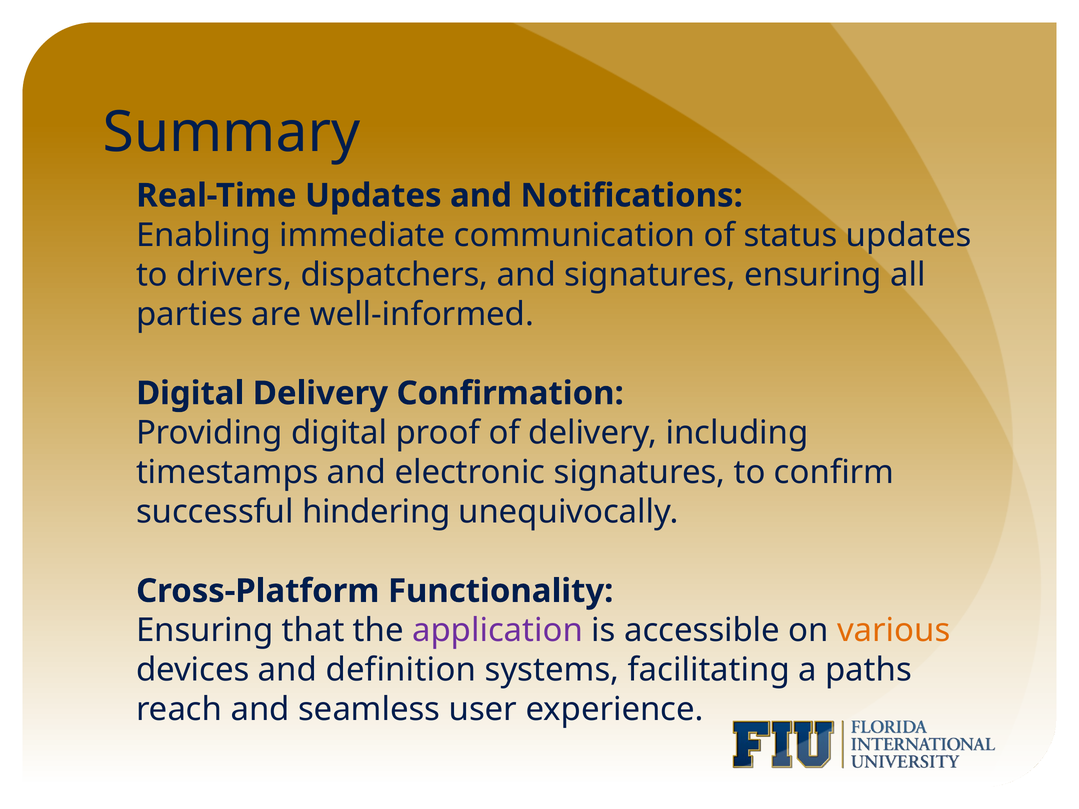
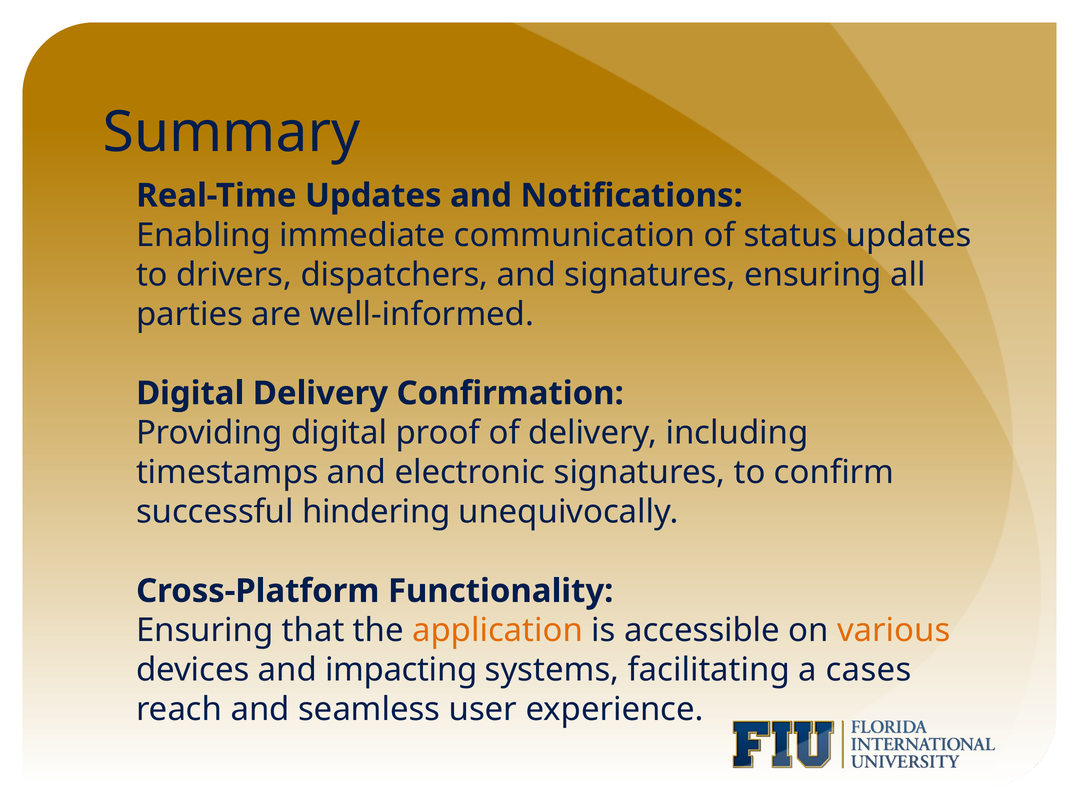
application colour: purple -> orange (498, 631)
definition: definition -> impacting (401, 670)
paths: paths -> cases (868, 670)
